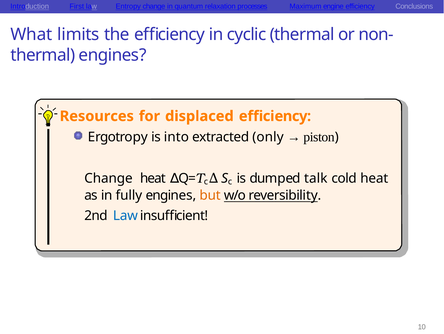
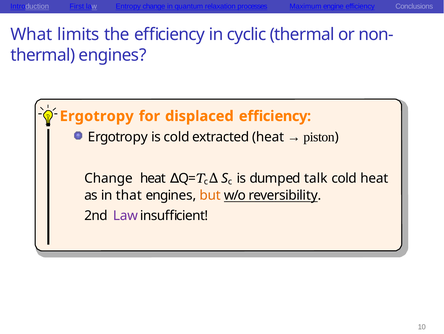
Resources: Resources -> Ergotropy (97, 116)
is into: into -> cold (176, 137)
extracted only: only -> heat (268, 137)
fully: fully -> that (129, 195)
Law colour: blue -> purple (125, 215)
